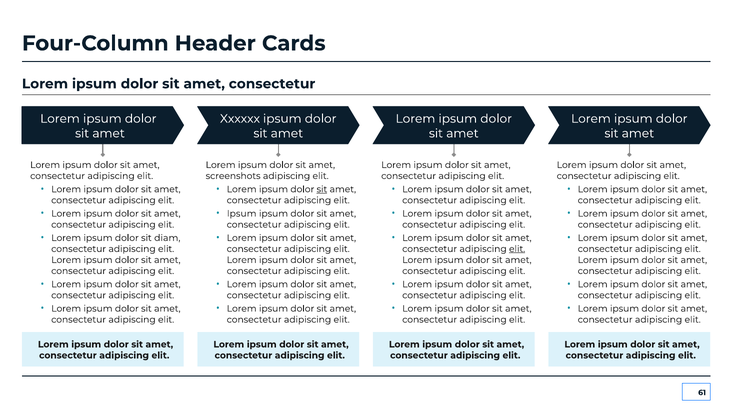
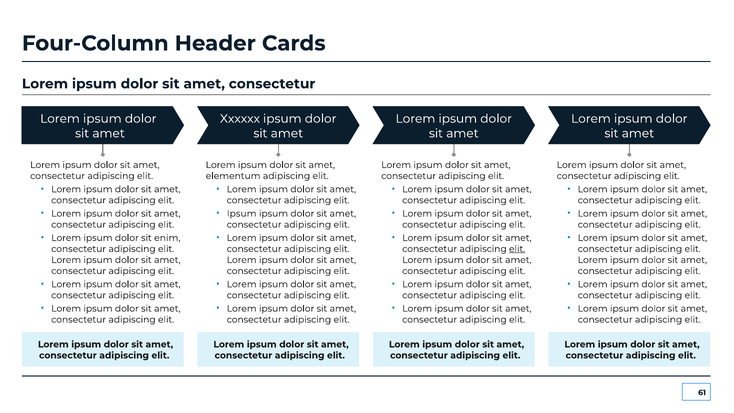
screenshots: screenshots -> elementum (233, 176)
sit underline: present -> none (322, 189)
diam: diam -> enim (167, 238)
